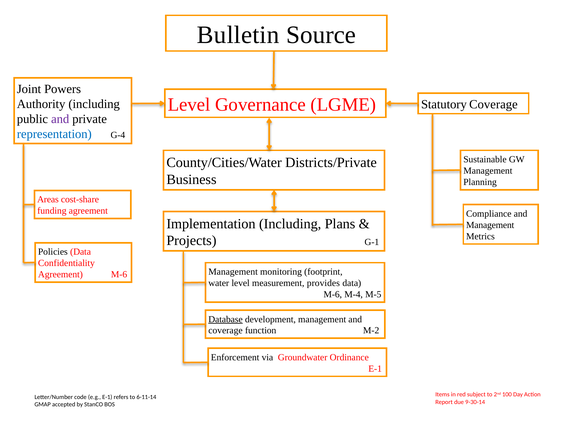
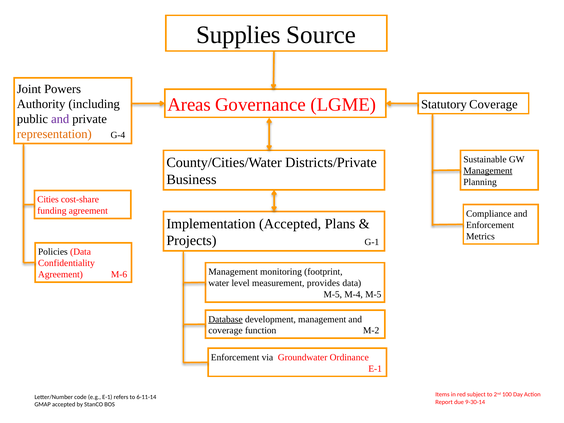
Bulletin: Bulletin -> Supplies (238, 35)
Level: Level -> Areas (189, 105)
representation colour: blue -> orange (54, 134)
Management underline: none -> present (488, 171)
Areas: Areas -> Cities (48, 199)
Implementation Including: Including -> Accepted (290, 224)
Management: Management -> Enforcement (490, 225)
M-6: M-6 -> M-5 (333, 294)
